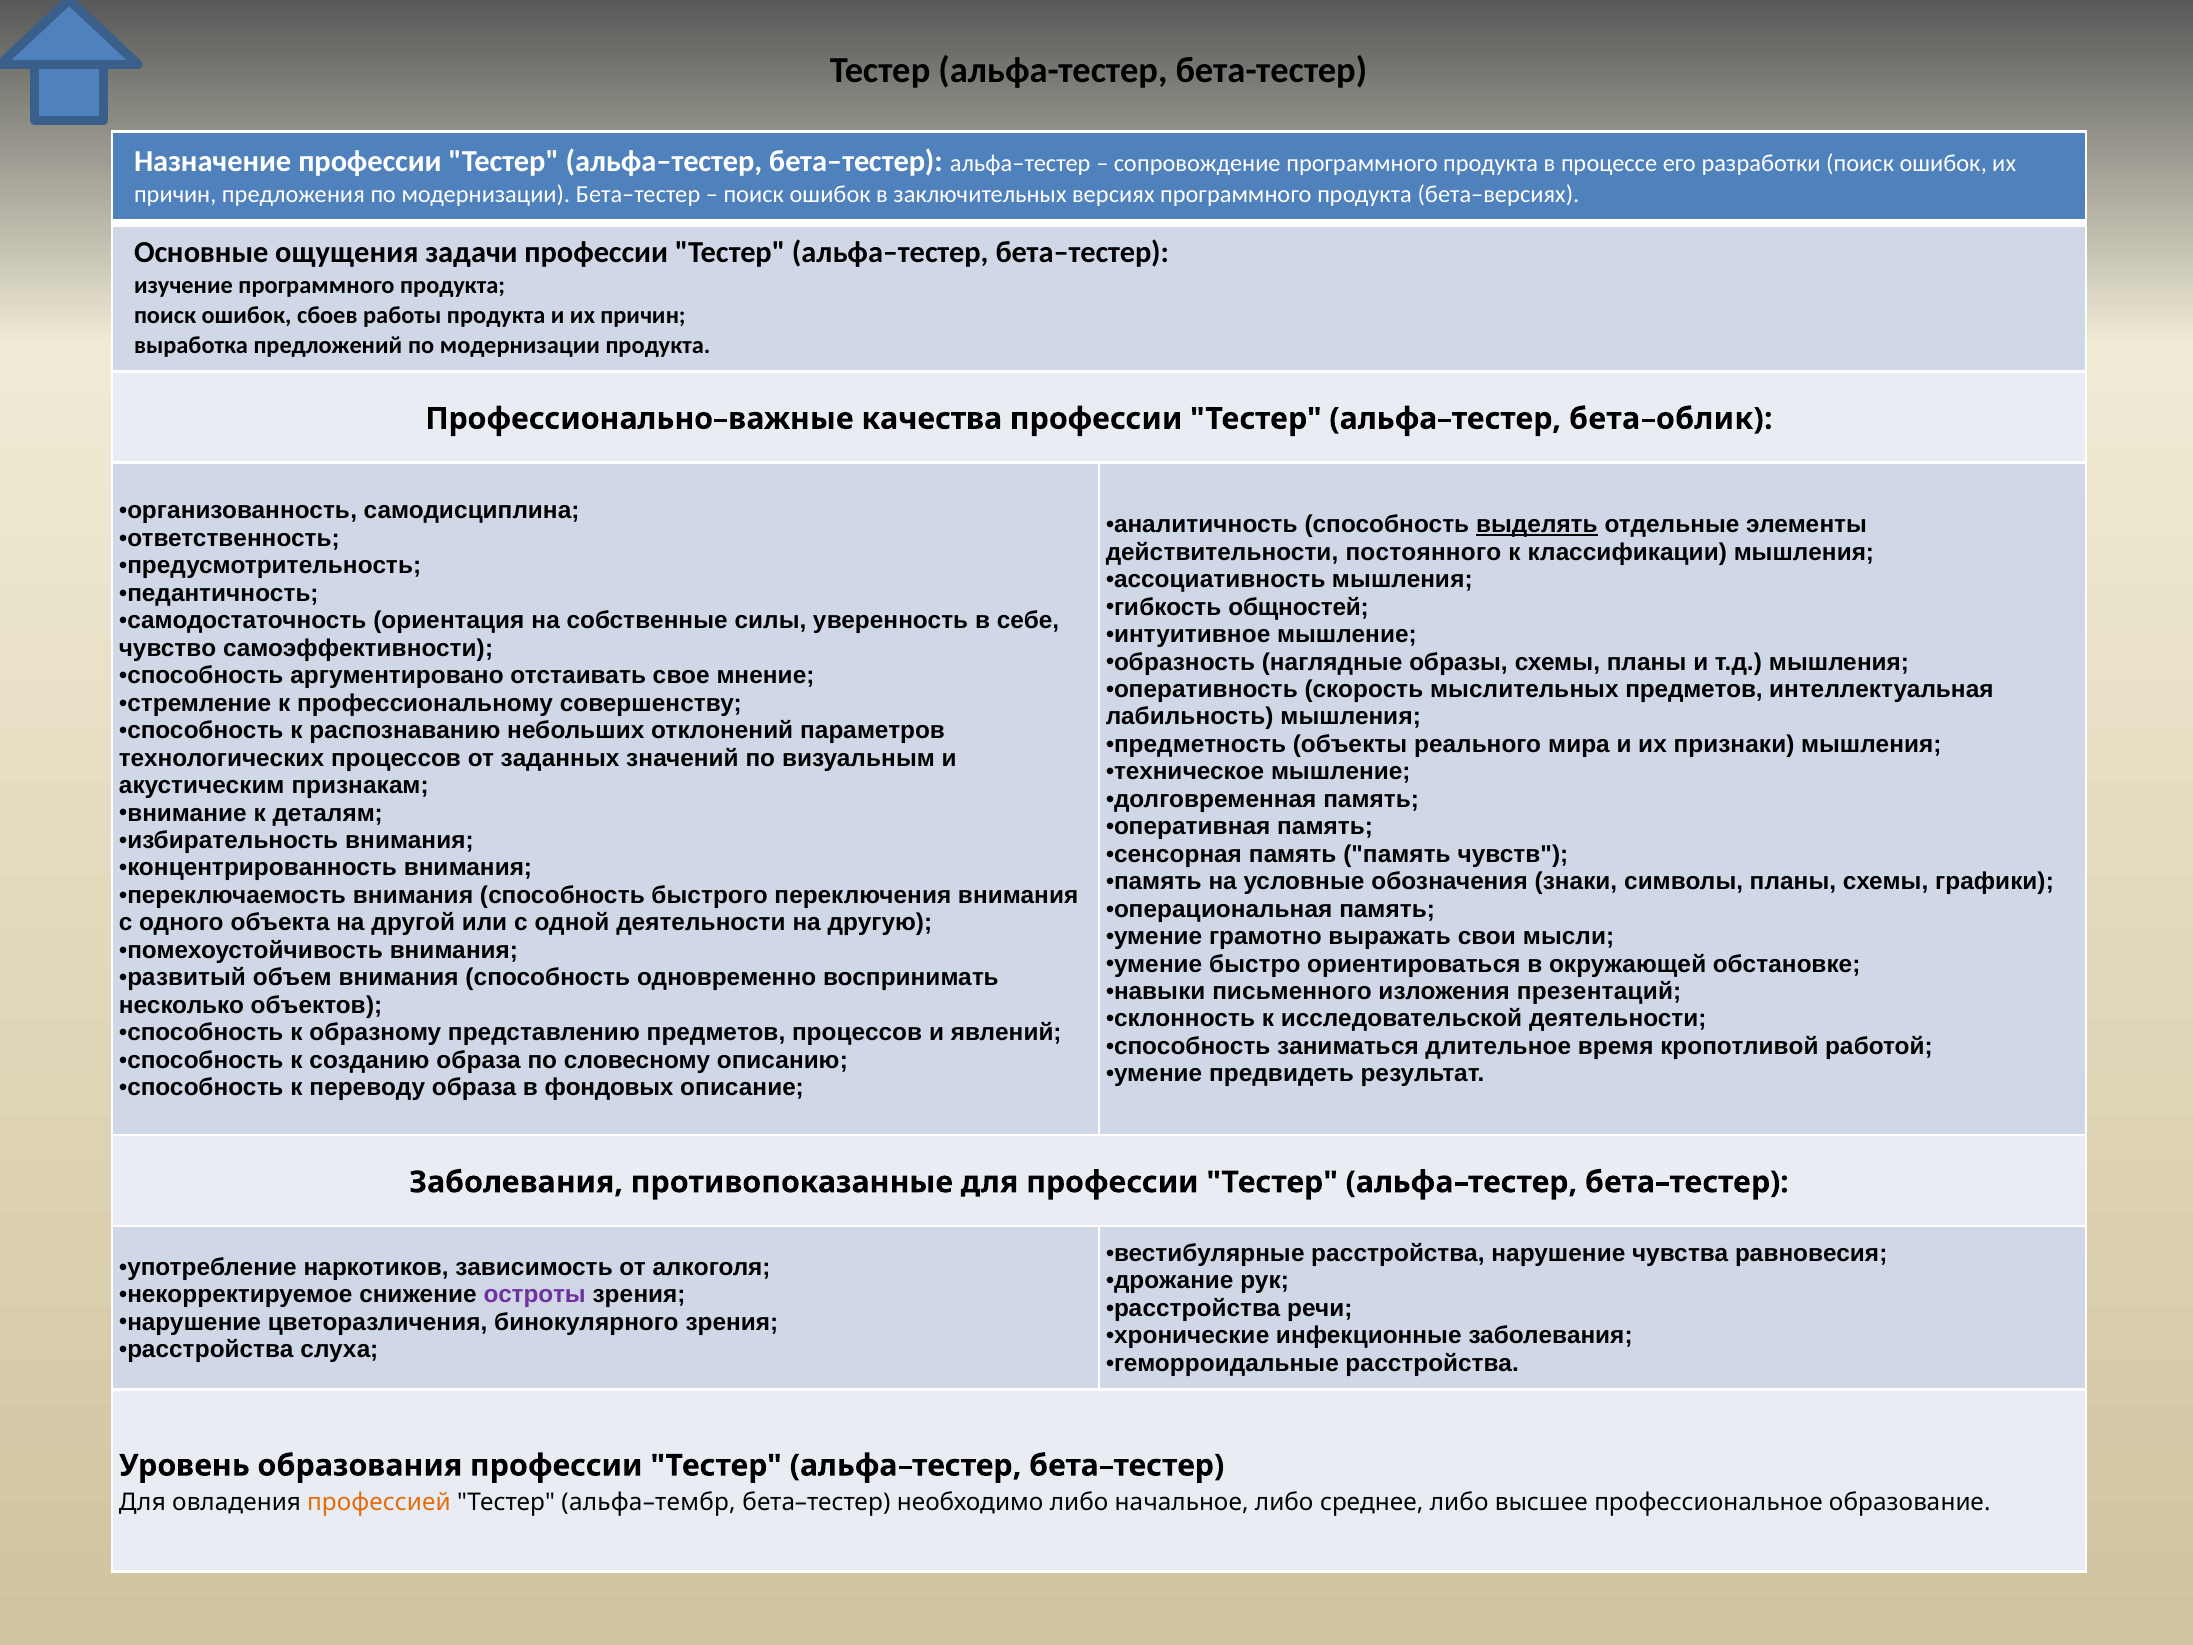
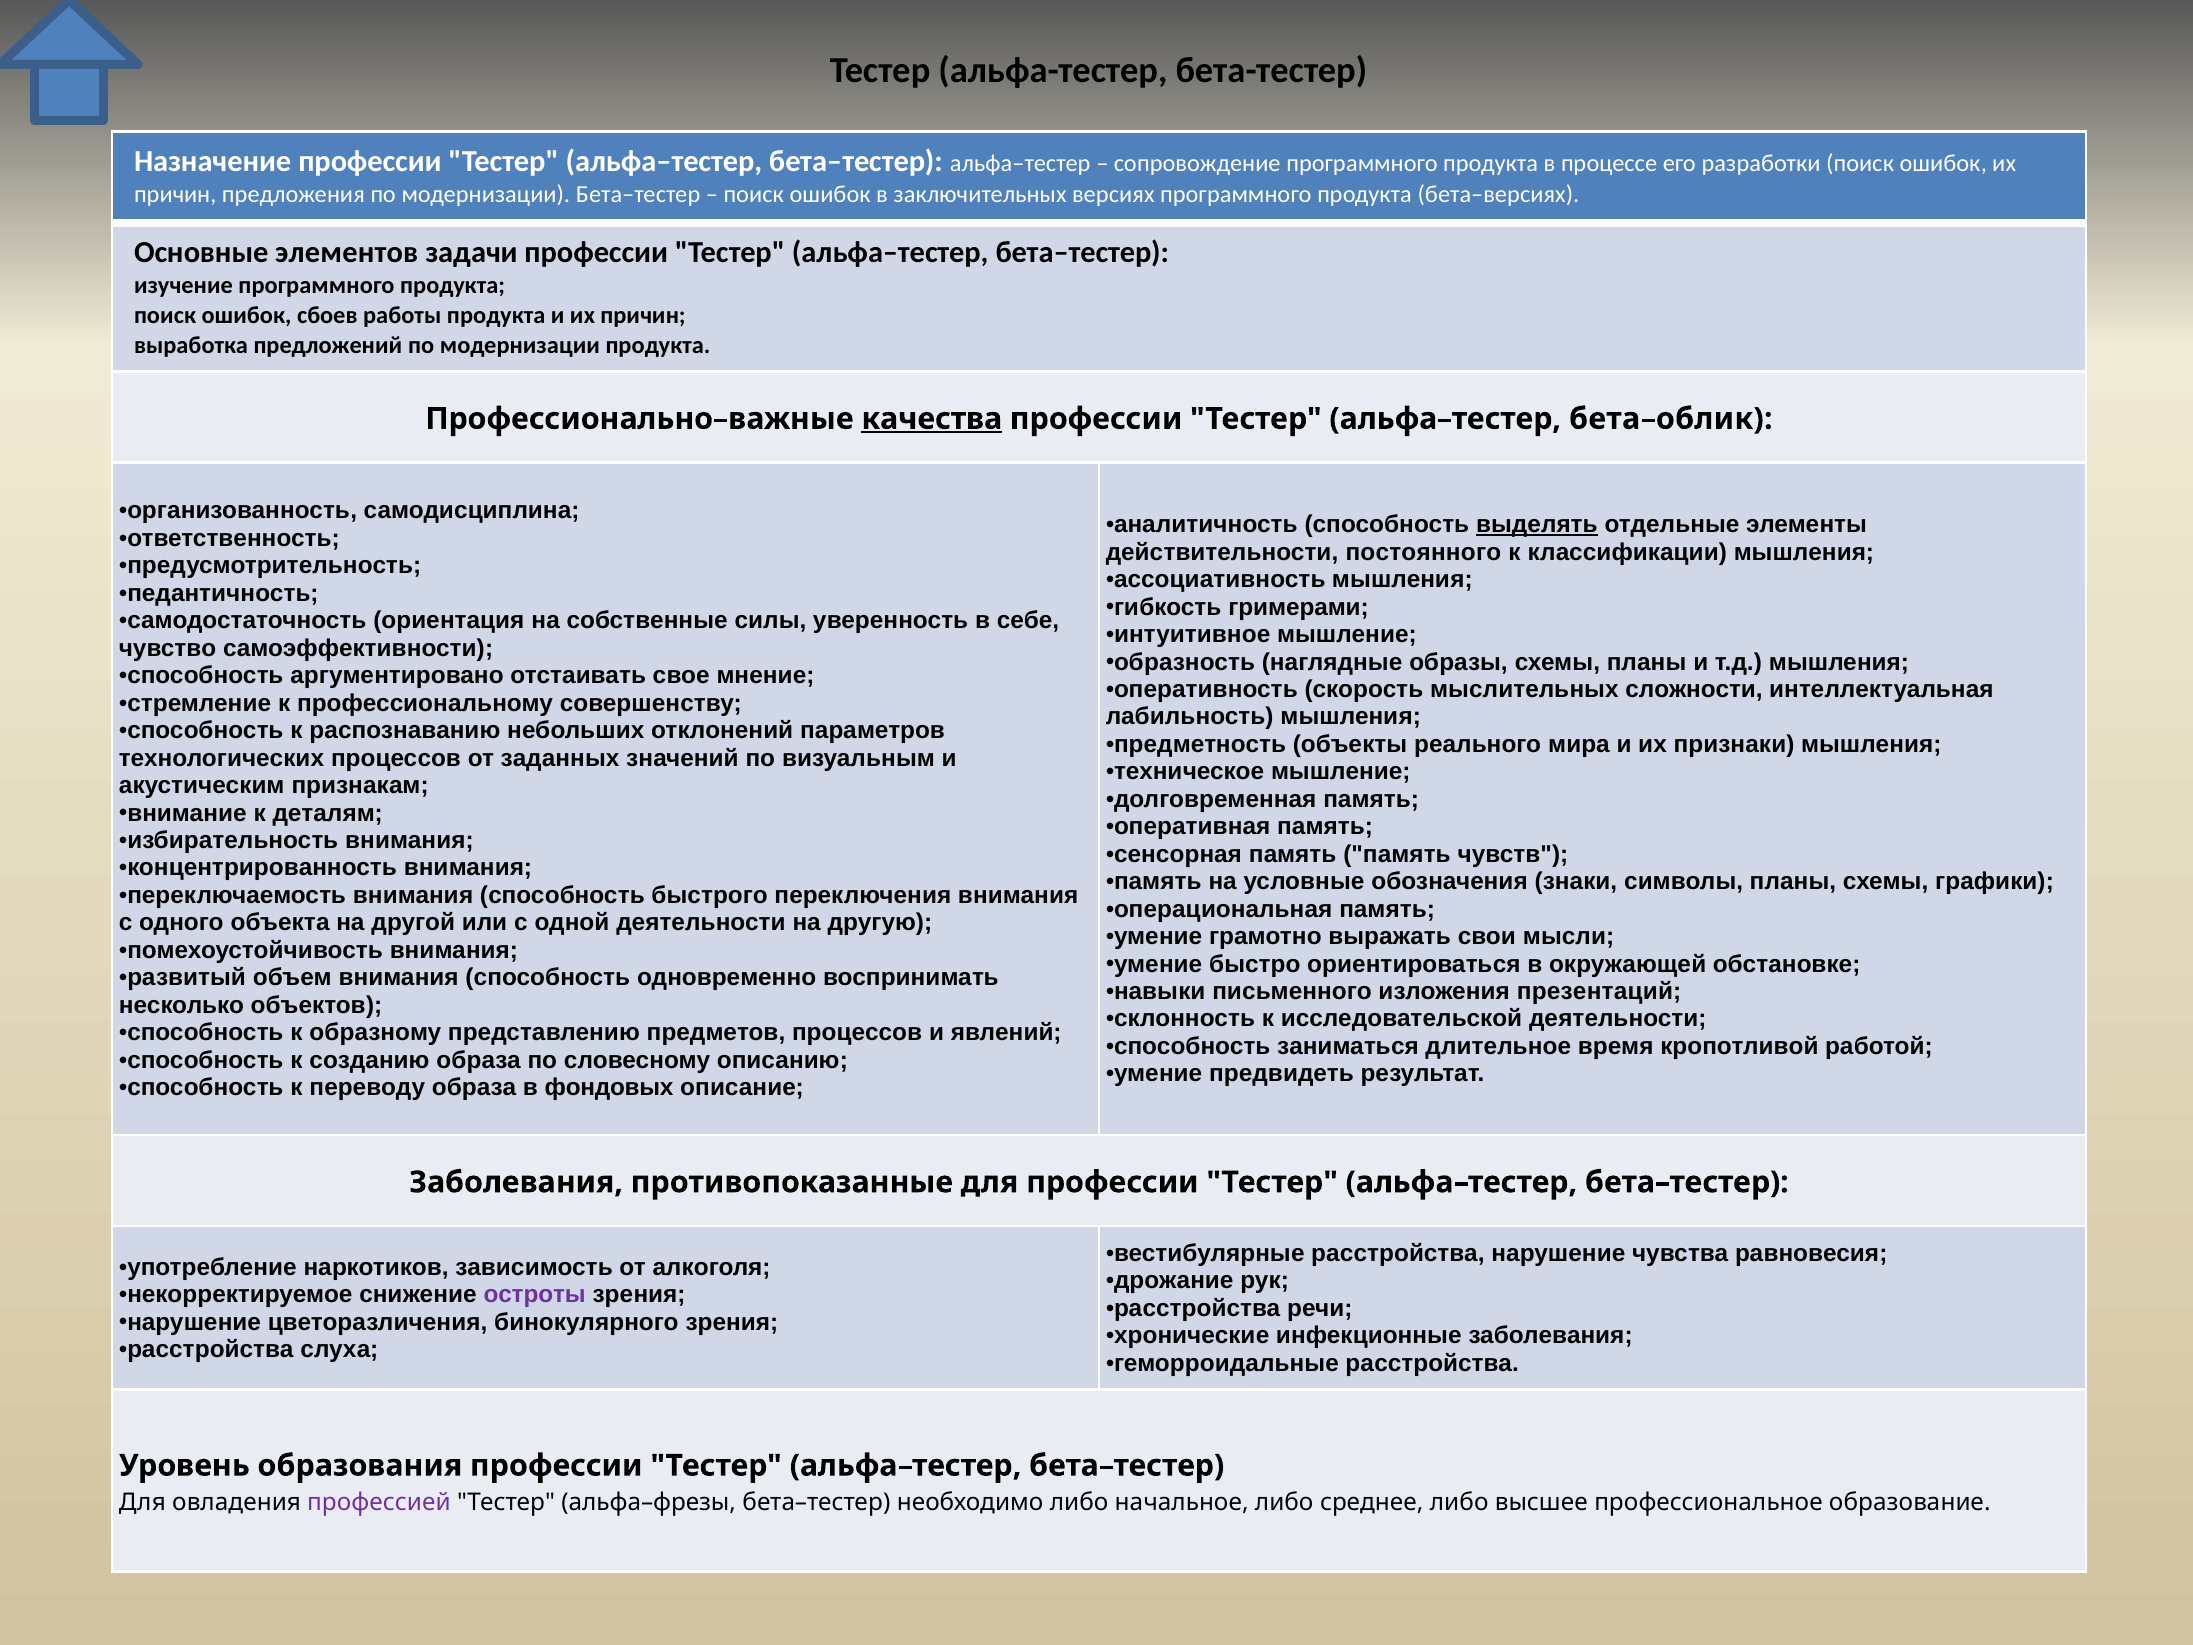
ощущения: ощущения -> элементов (347, 252)
качества underline: none -> present (932, 419)
общностей: общностей -> гримерами (1299, 607)
мыслительных предметов: предметов -> сложности (1694, 689)
профессией colour: orange -> purple (379, 1503)
альфа–тембр: альфа–тембр -> альфа–фрезы (649, 1503)
